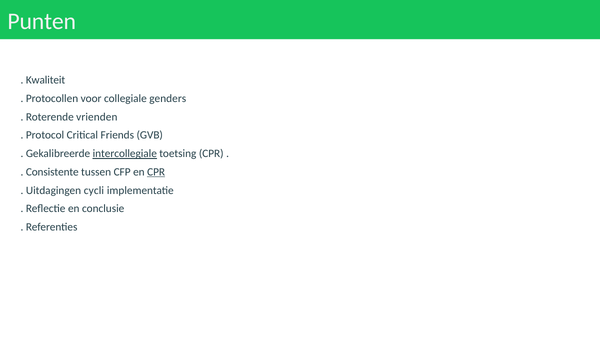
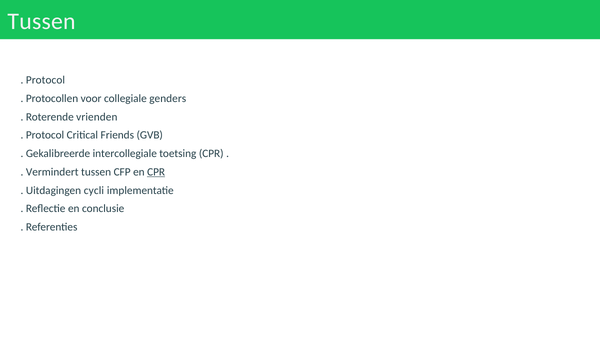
Punten: Punten -> Tussen (42, 21)
Kwaliteit: Kwaliteit -> Protocol (45, 80)
intercollegiale underline: present -> none (125, 154)
Consistente: Consistente -> Vermindert (52, 172)
